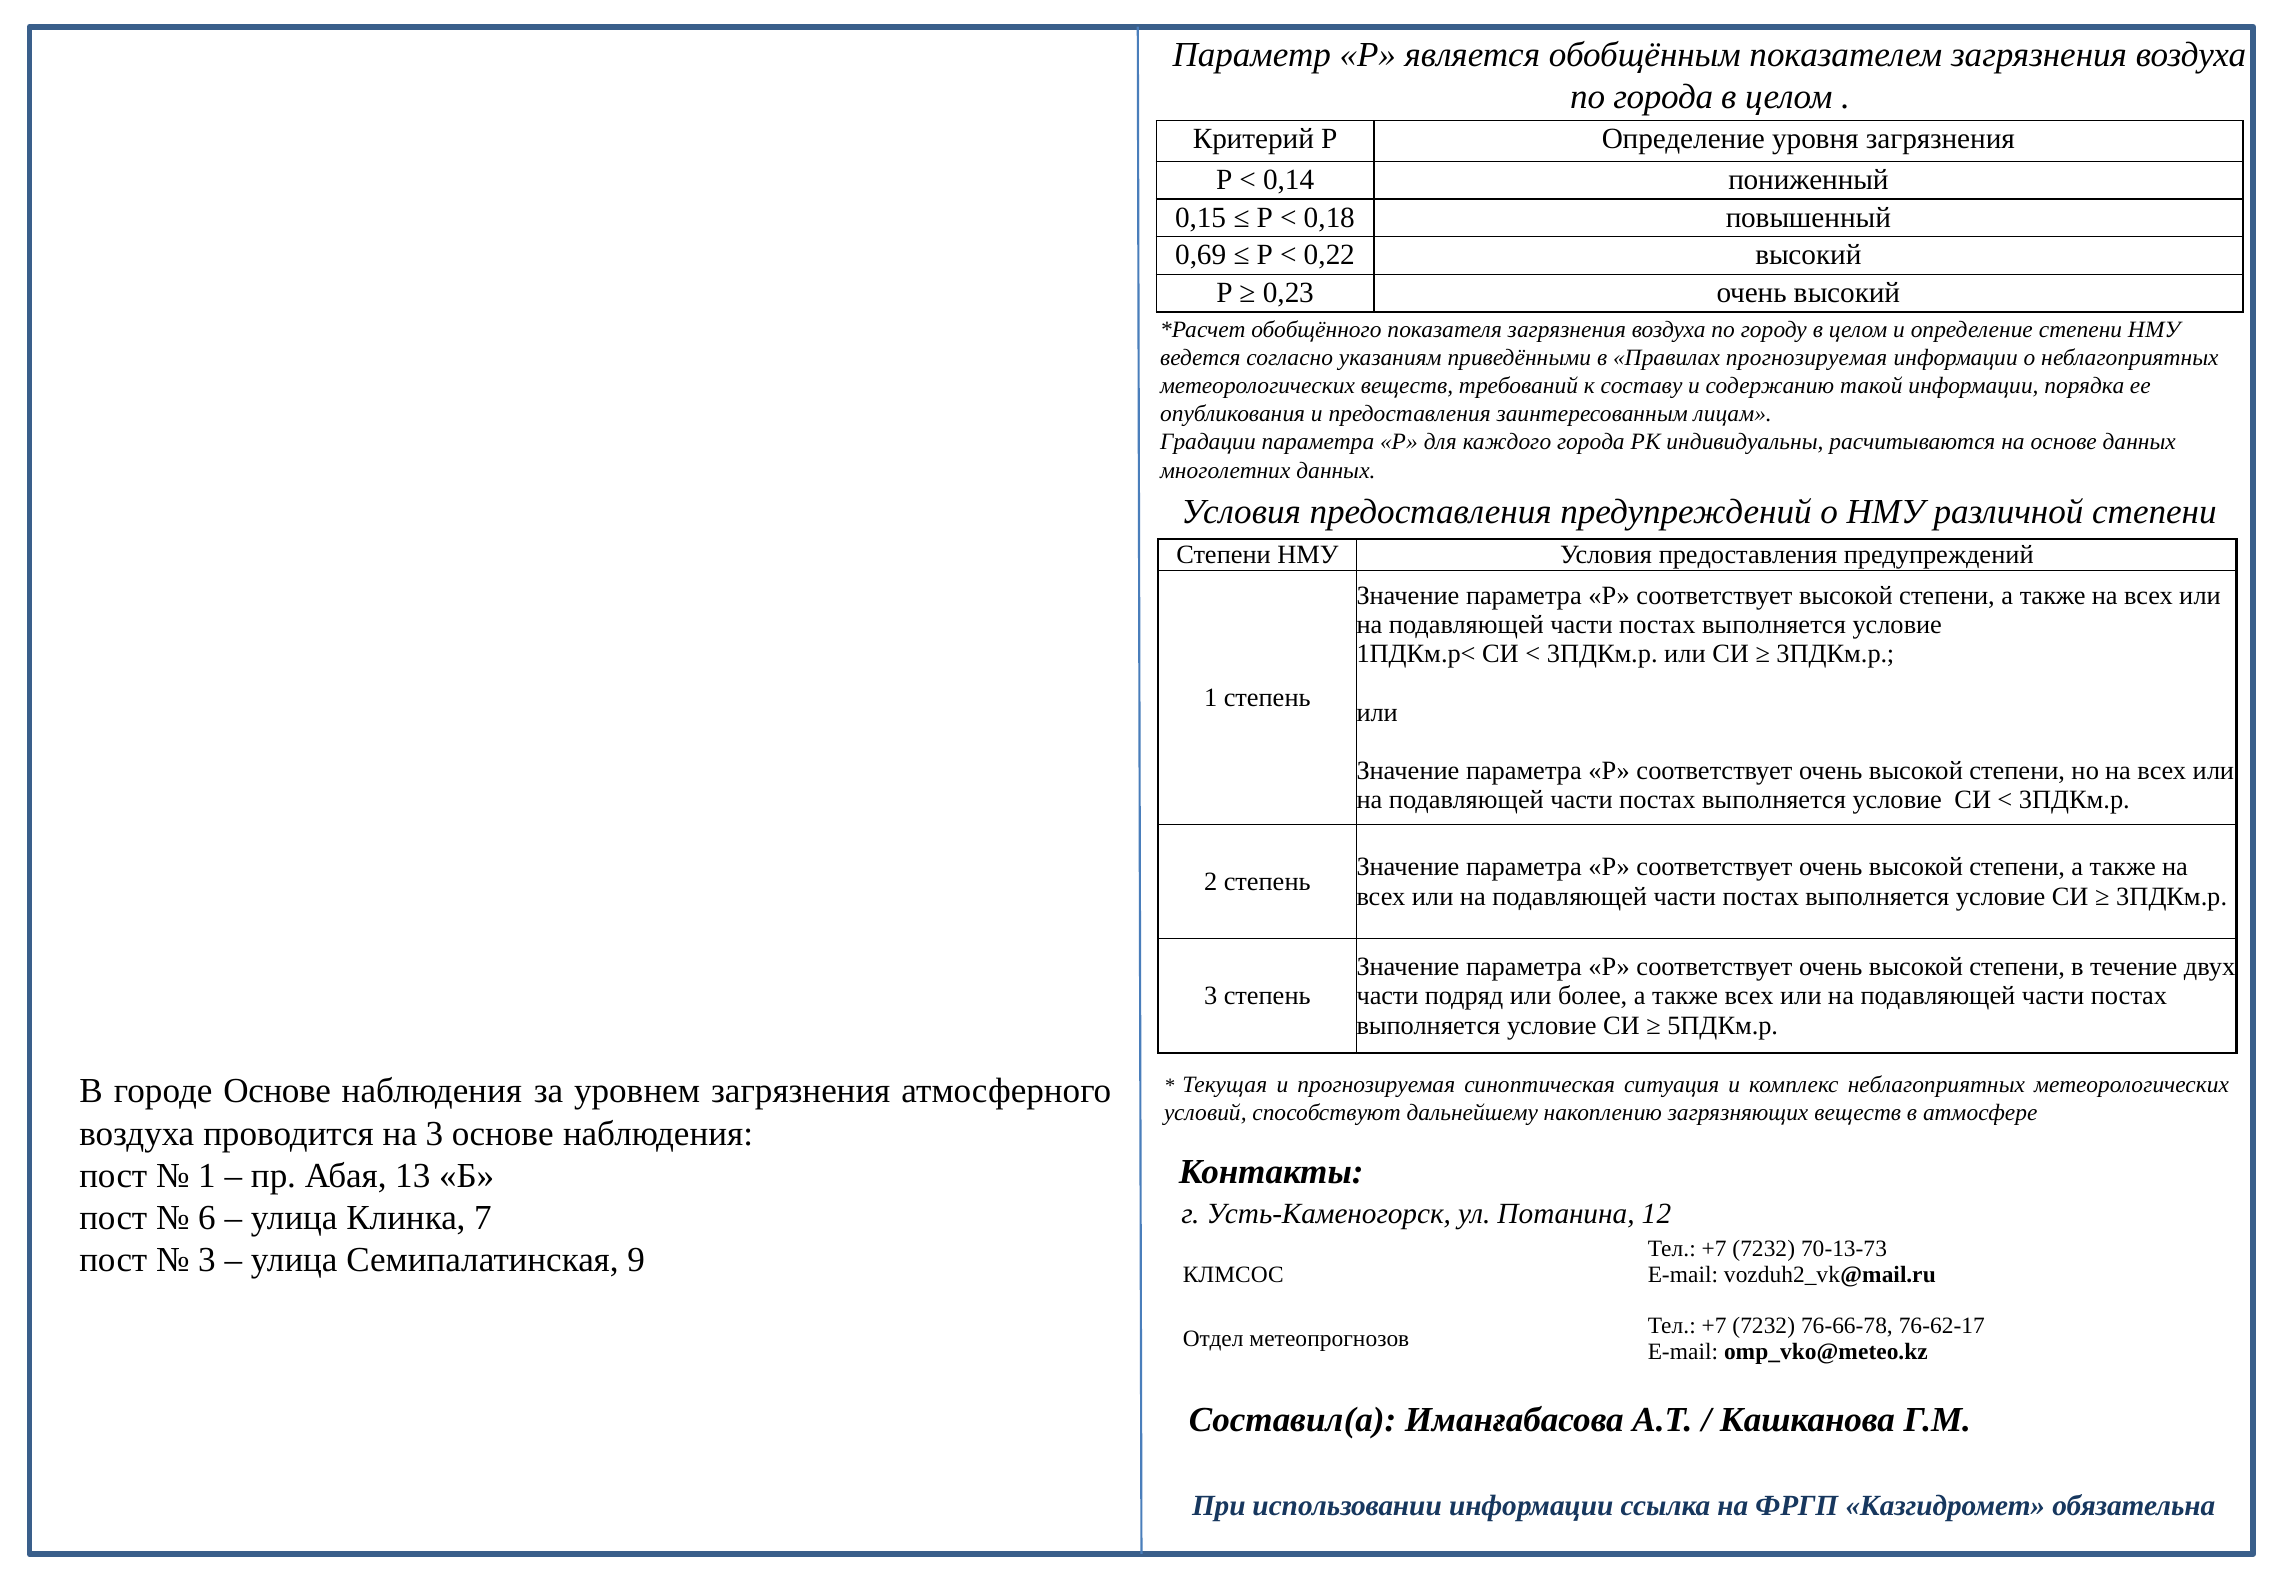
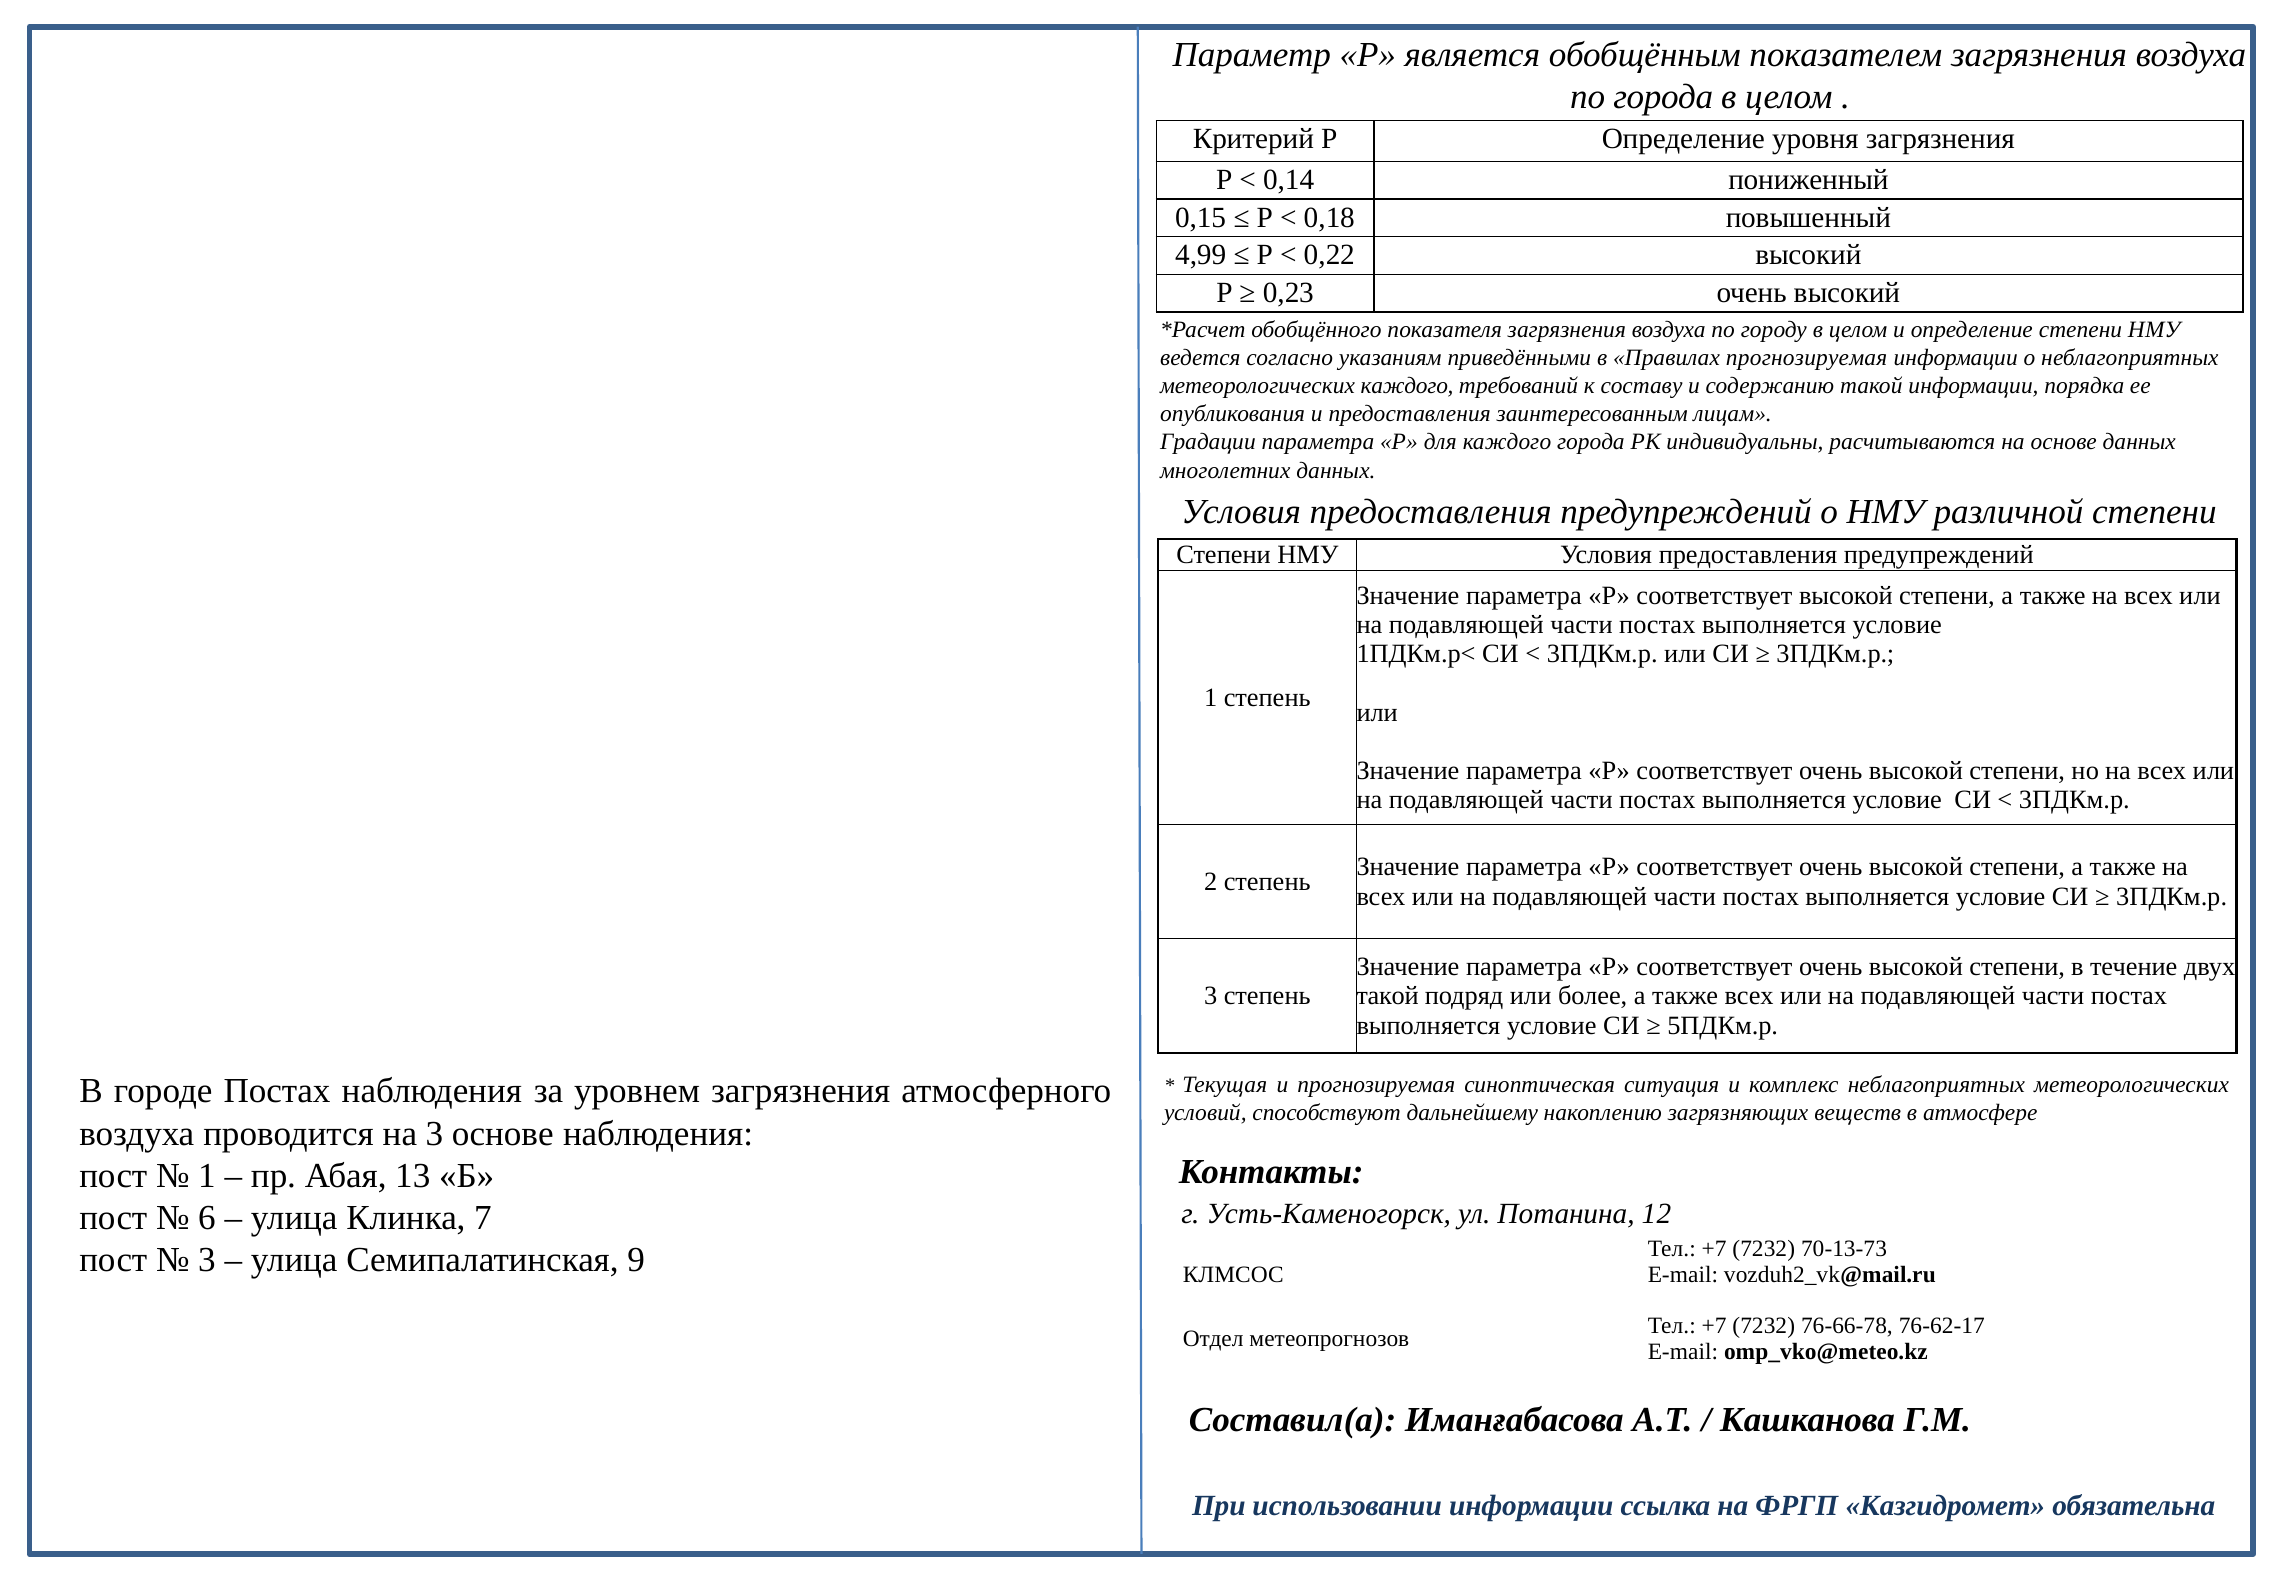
0,69: 0,69 -> 4,99 (1201, 255)
метеорологических веществ: веществ -> каждого (1407, 386)
части: части -> такой (1388, 996)
городе Основе: Основе -> Постах (277, 1091)
